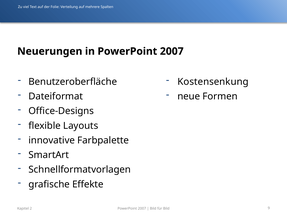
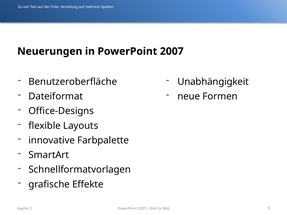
Kostensenkung: Kostensenkung -> Unabhängigkeit (213, 82)
